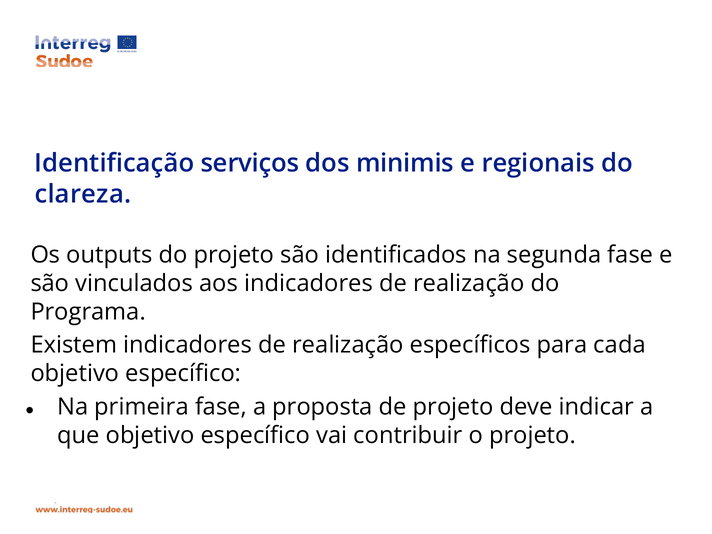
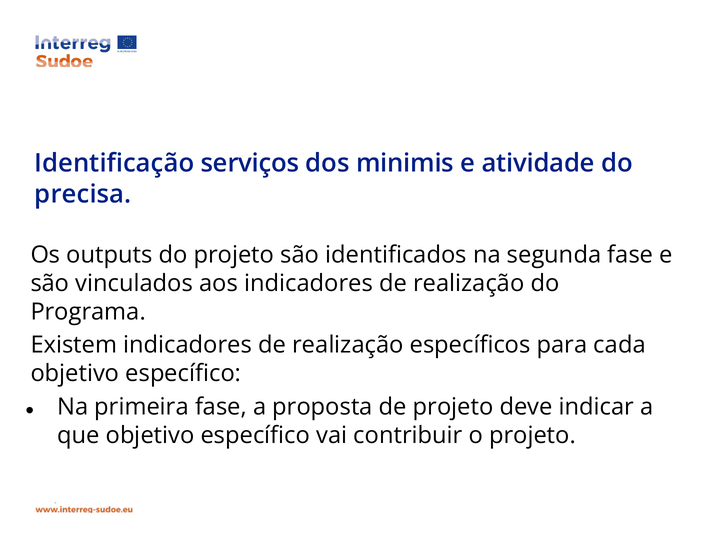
regionais: regionais -> atividade (538, 163)
clareza: clareza -> precisa (83, 194)
